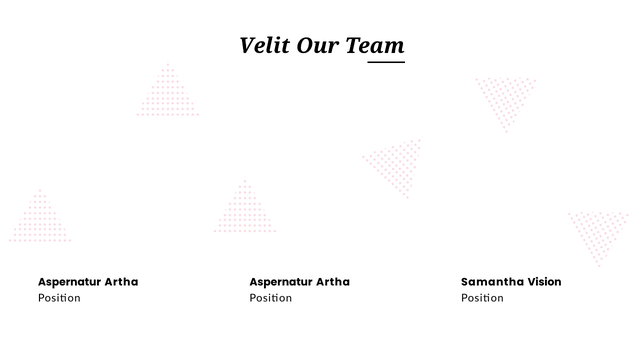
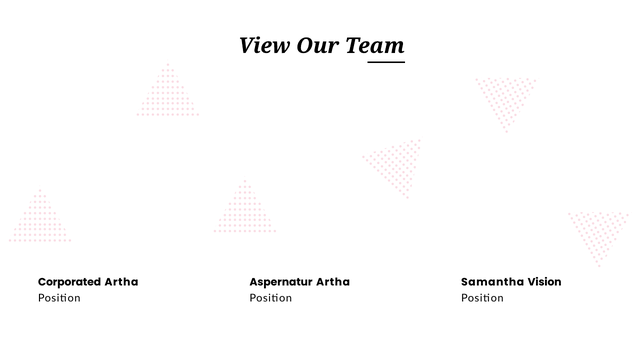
Velit: Velit -> View (264, 46)
Aspernatur: Aspernatur -> Corporated (70, 282)
